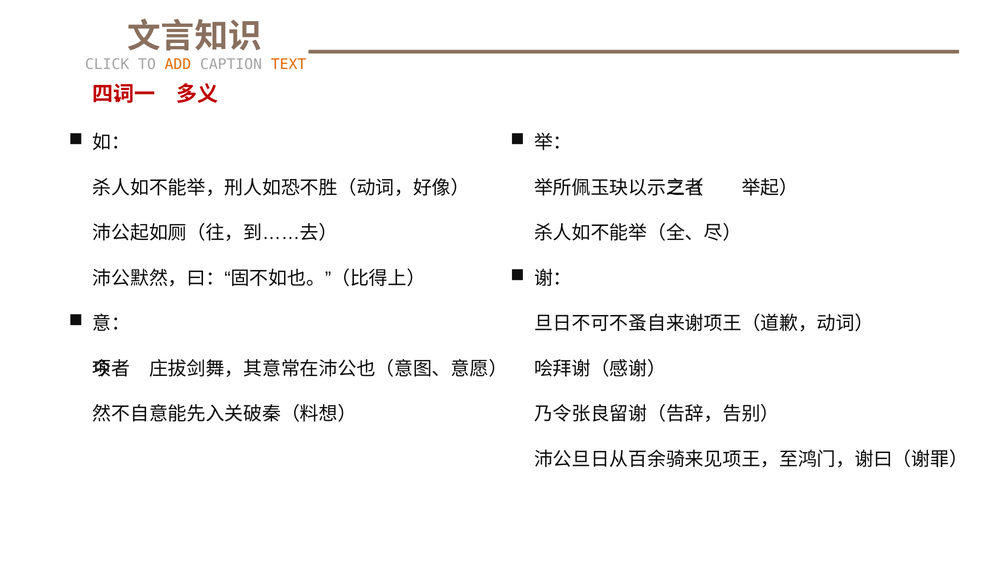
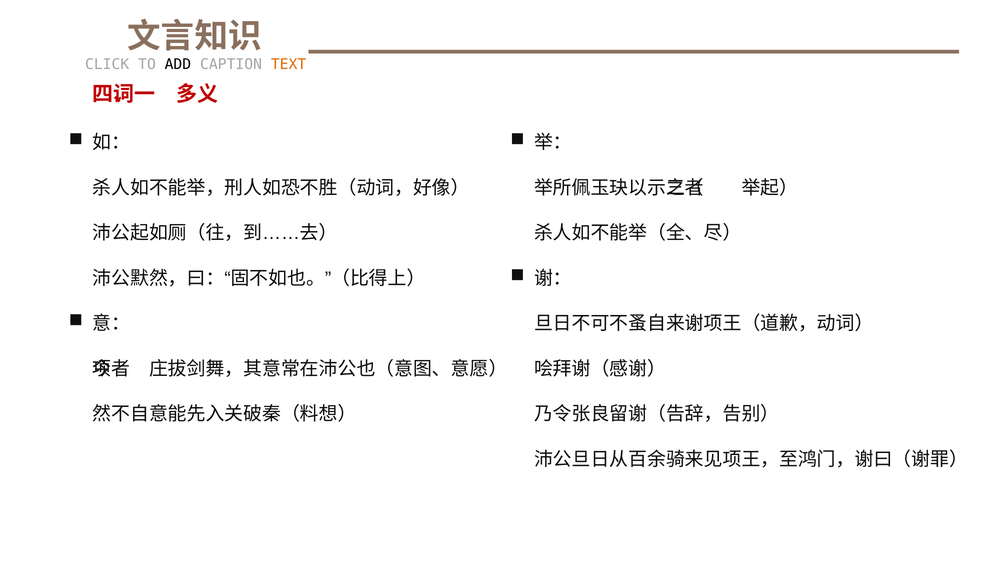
ADD colour: orange -> black (178, 65)
